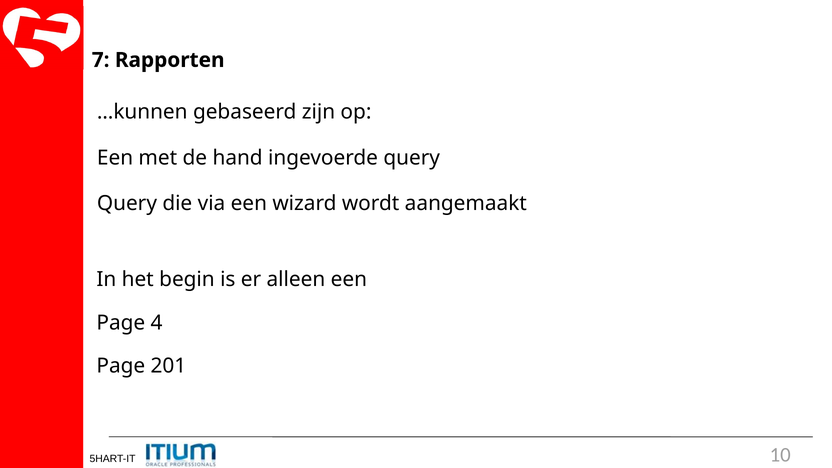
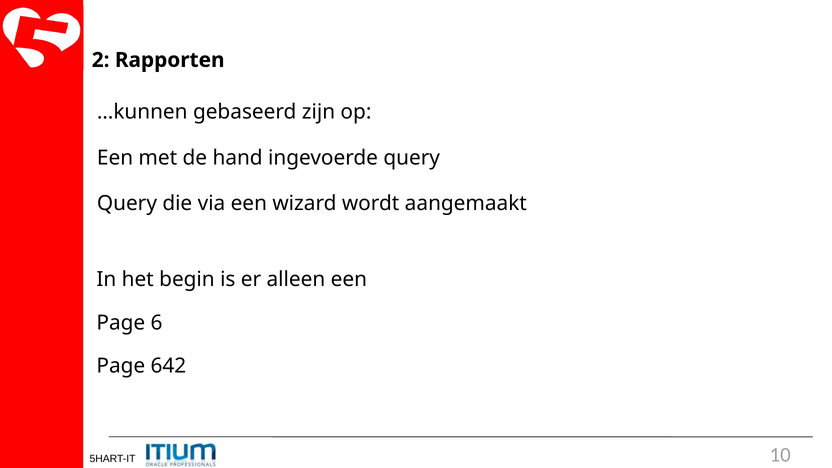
7: 7 -> 2 (101, 60)
4: 4 -> 6 (157, 323)
201: 201 -> 642 (168, 366)
